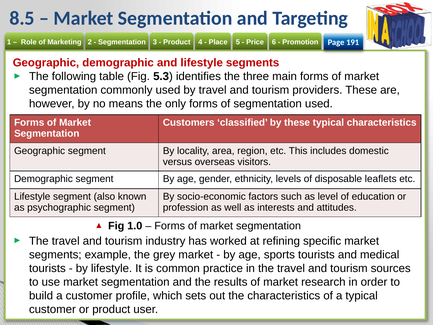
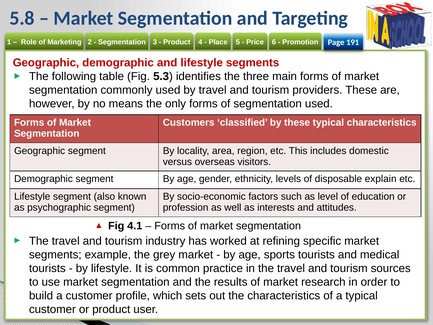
8.5: 8.5 -> 5.8 (22, 18)
leaflets: leaflets -> explain (381, 179)
1.0: 1.0 -> 4.1 (135, 226)
